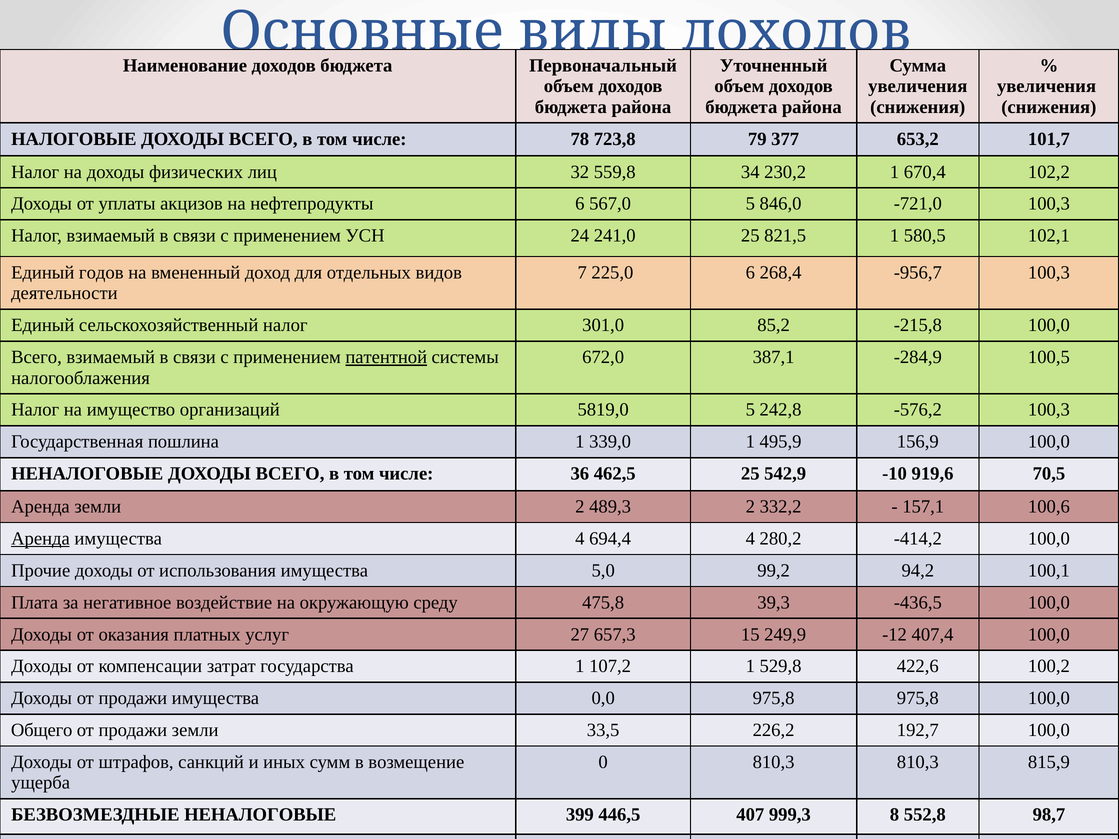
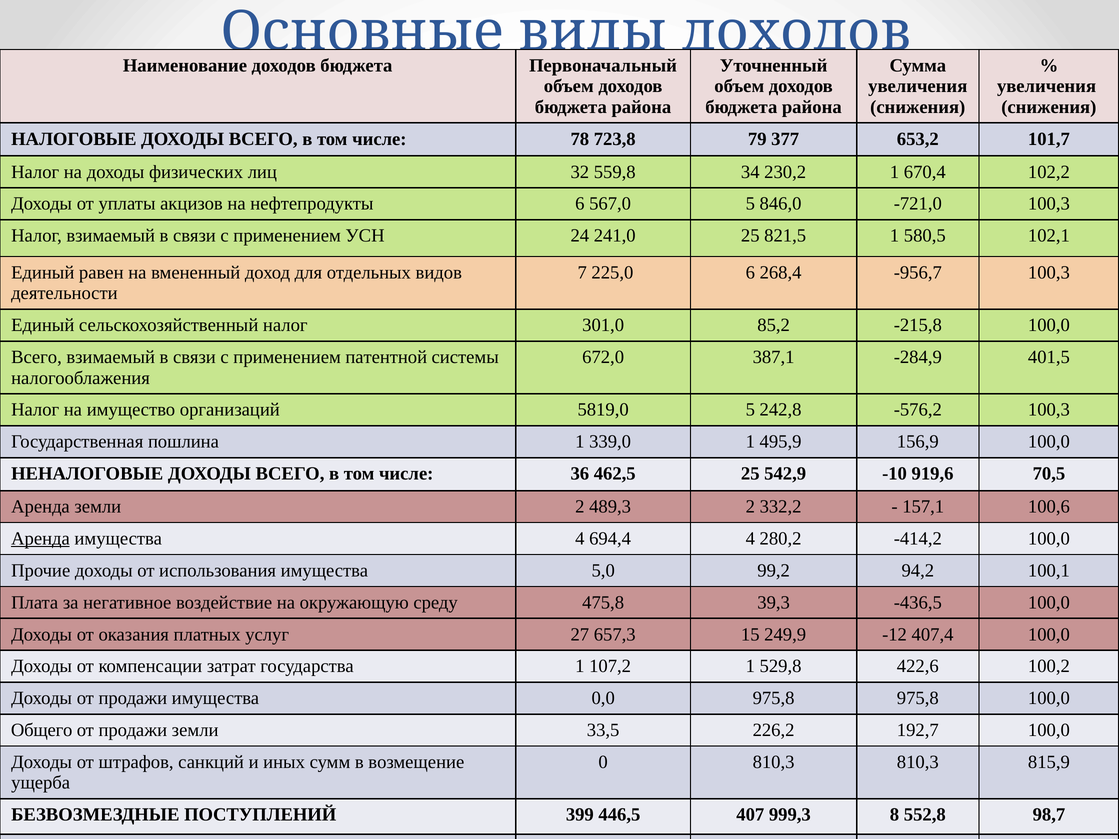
годов: годов -> равен (101, 273)
патентной underline: present -> none (386, 357)
100,5: 100,5 -> 401,5 (1049, 357)
БЕЗВОЗМЕЗДНЫЕ НЕНАЛОГОВЫЕ: НЕНАЛОГОВЫЕ -> ПОСТУПЛЕНИЙ (260, 815)
